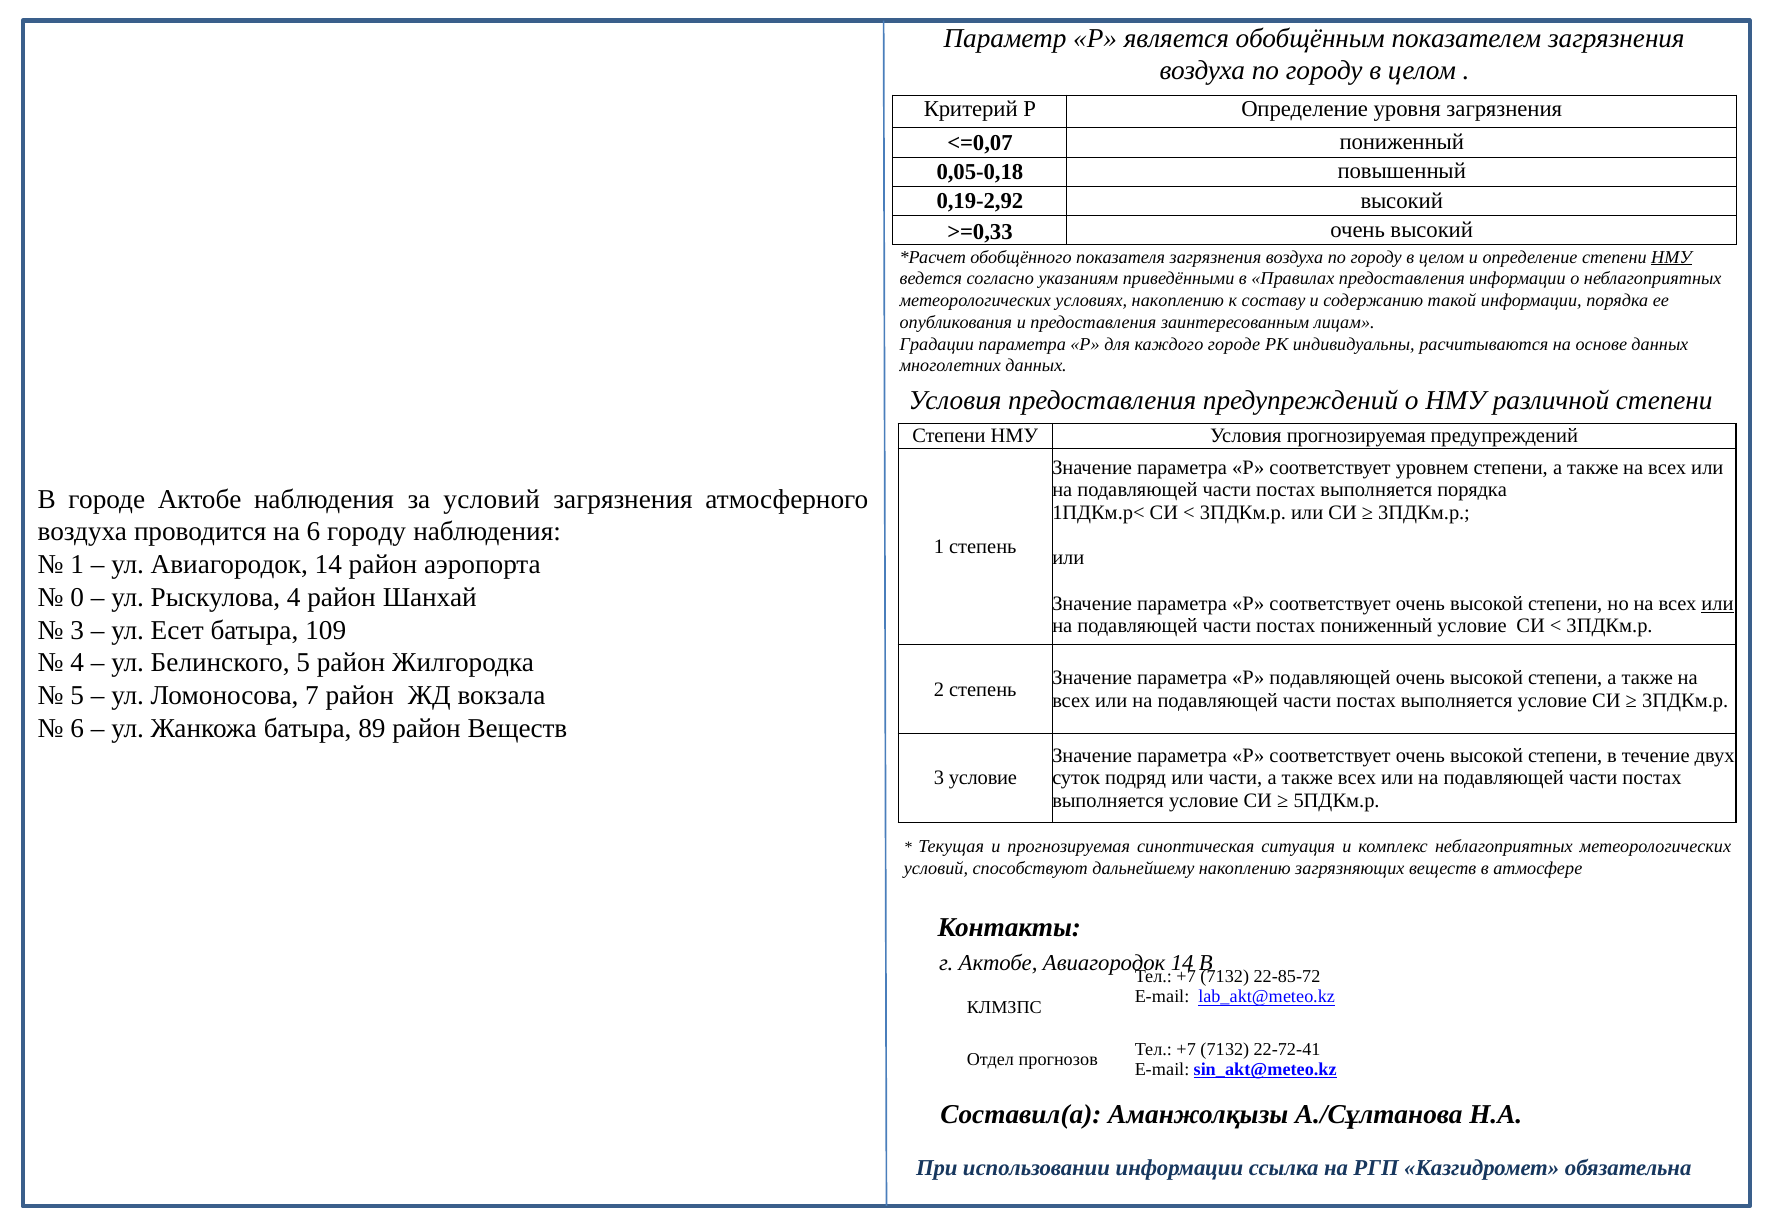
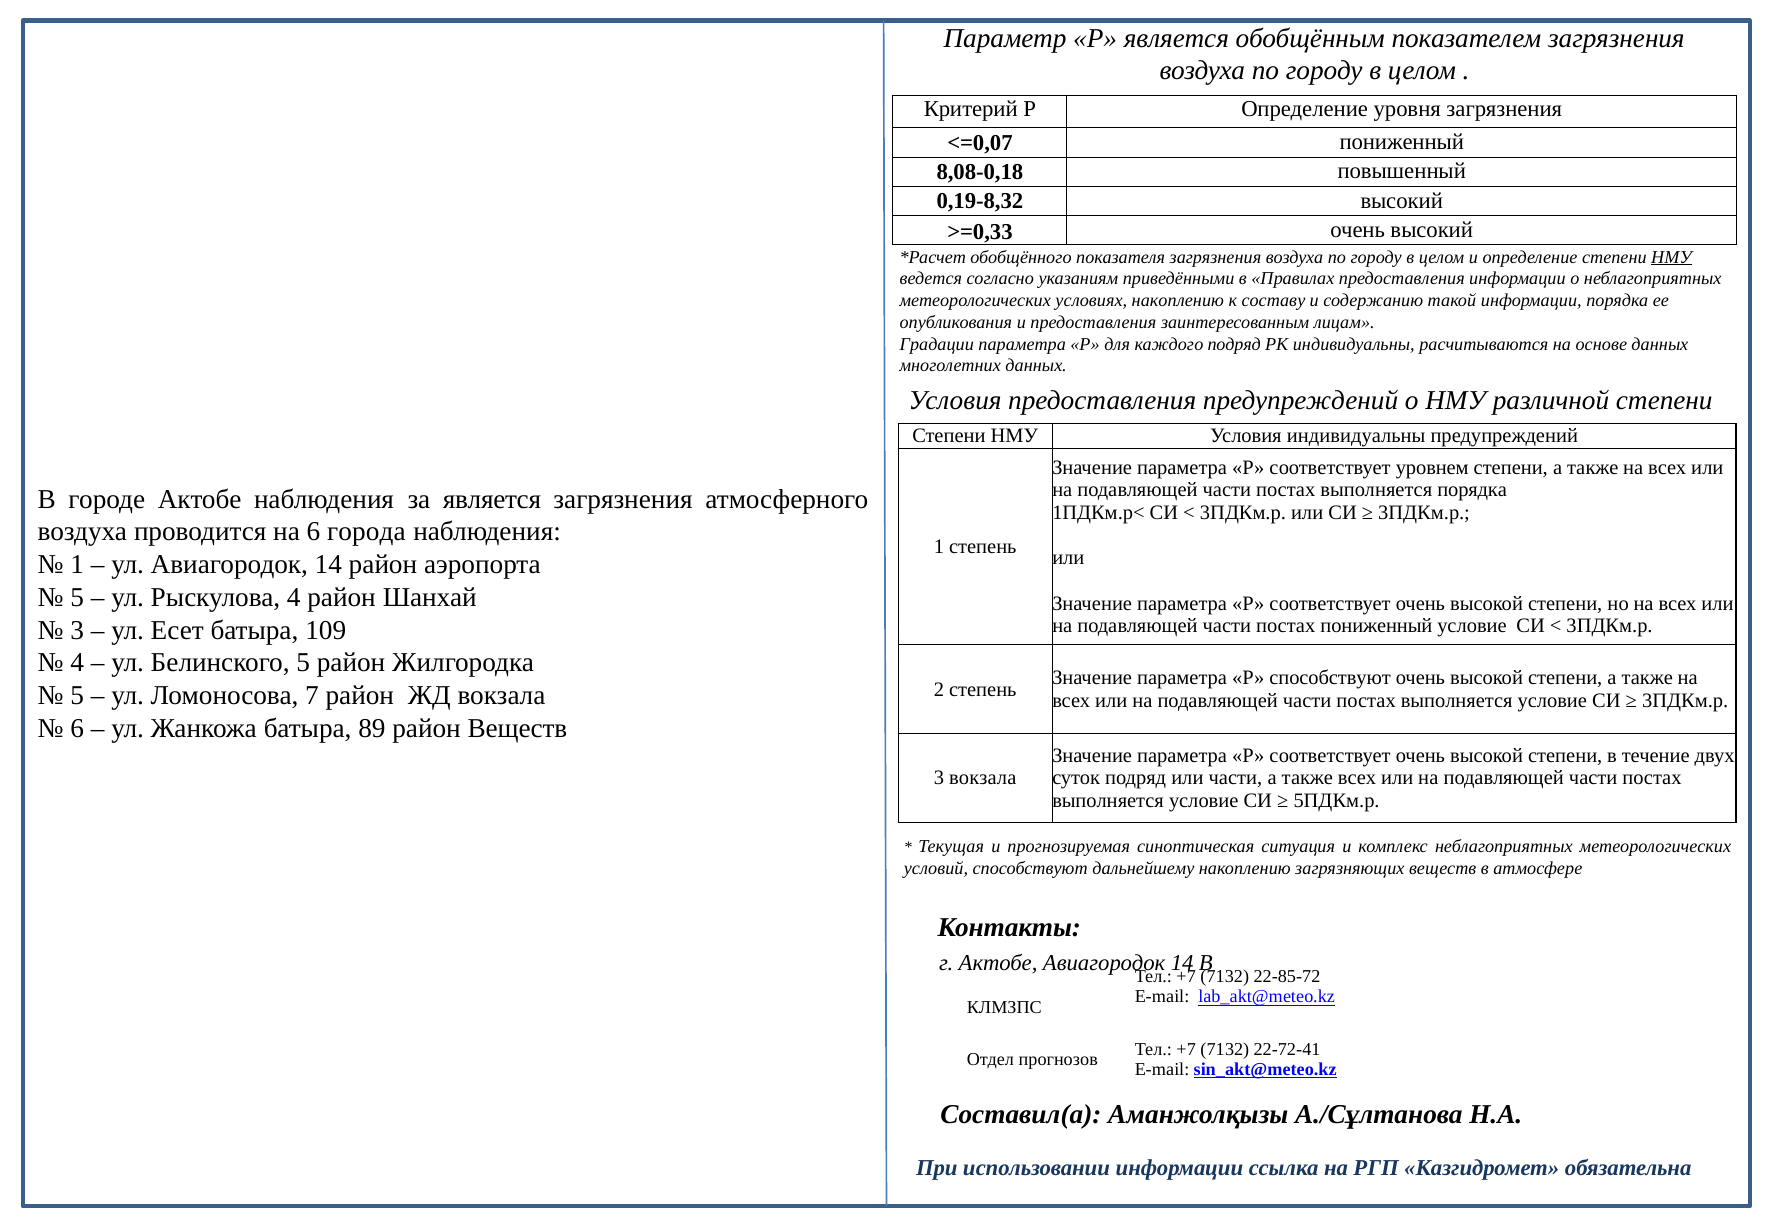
0,05-0,18: 0,05-0,18 -> 8,08-0,18 (980, 172)
0,19-2,92: 0,19-2,92 -> 0,19-8,32 (980, 201)
каждого городе: городе -> подряд (1234, 344)
Условия прогнозируемая: прогнозируемая -> индивидуальны (1356, 436)
за условий: условий -> является (492, 499)
6 городу: городу -> города (366, 532)
0: 0 -> 5 (77, 598)
или underline: present -> none (1718, 604)
Р подавляющей: подавляющей -> способствуют (1330, 678)
3 условие: условие -> вокзала (983, 778)
